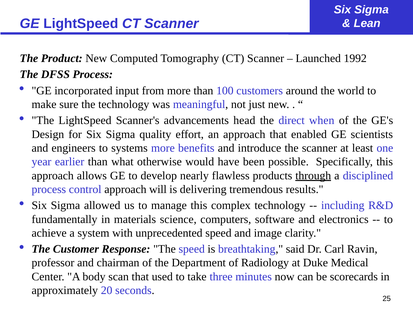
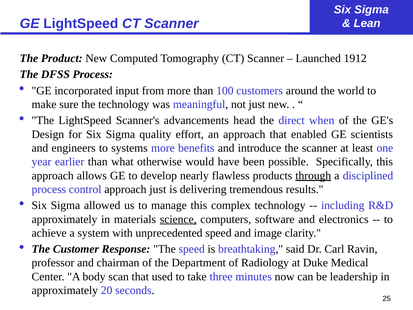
1992: 1992 -> 1912 (355, 58)
approach will: will -> just (158, 189)
fundamentally: fundamentally -> approximately (65, 219)
science underline: none -> present (178, 219)
scorecards: scorecards -> leadership (354, 276)
